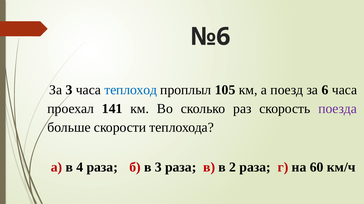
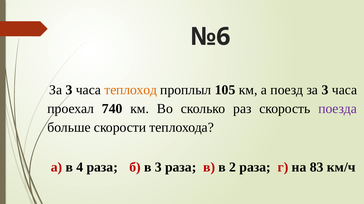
теплоход colour: blue -> orange (131, 90)
поезд за 6: 6 -> 3 (325, 90)
141: 141 -> 740 (112, 109)
60: 60 -> 83 (317, 168)
